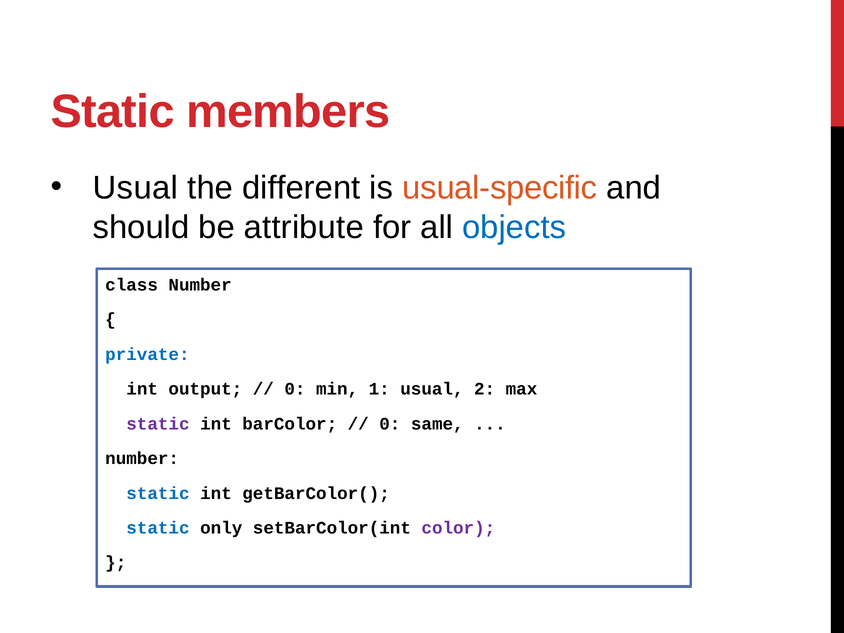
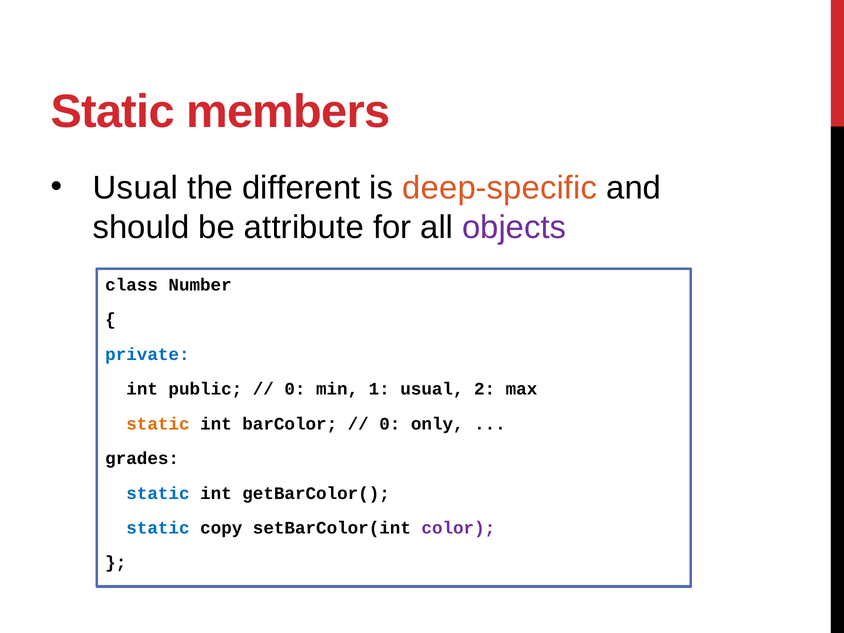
usual-specific: usual-specific -> deep-specific (500, 188)
objects colour: blue -> purple (514, 227)
output: output -> public (205, 389)
static colour: purple -> orange (158, 424)
same: same -> only (437, 424)
number: number -> grades (142, 458)
only: only -> copy (221, 528)
